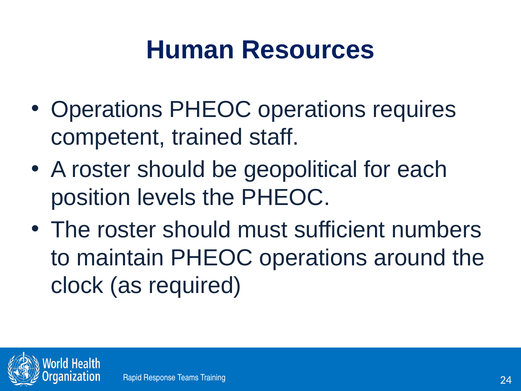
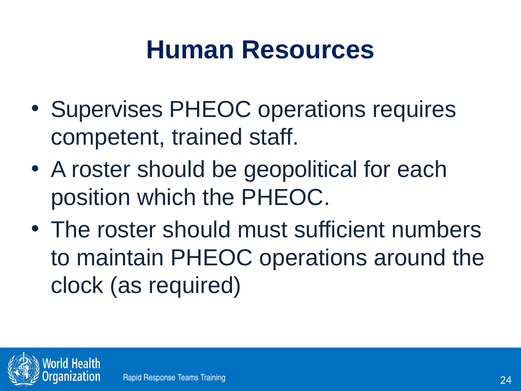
Operations: Operations -> Supervises (107, 109)
levels: levels -> which (167, 197)
